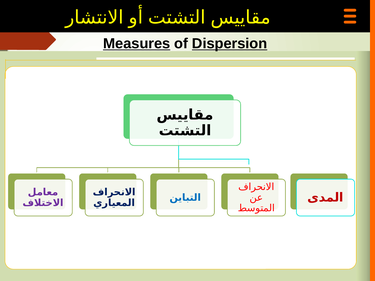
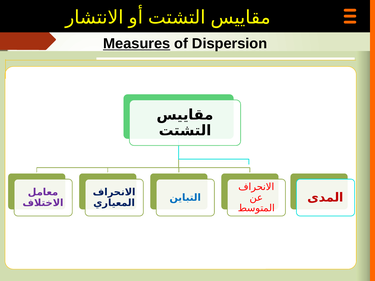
Dispersion underline: present -> none (230, 44)
